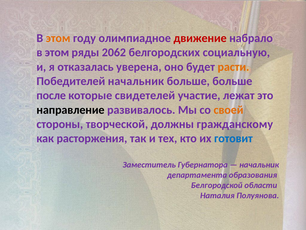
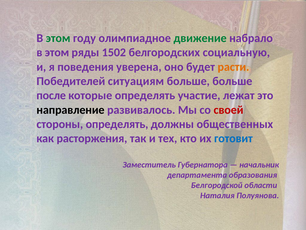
этом colour: orange -> green (58, 38)
движение colour: red -> green (200, 38)
2062: 2062 -> 1502 (114, 52)
отказалась: отказалась -> поведения (86, 67)
Победителей начальник: начальник -> ситуациям (136, 81)
которые свидетелей: свидетелей -> определять (145, 95)
своей colour: orange -> red (228, 110)
стороны творческой: творческой -> определять (117, 124)
гражданскому: гражданскому -> общественных (235, 124)
